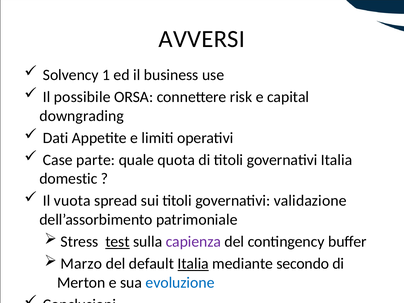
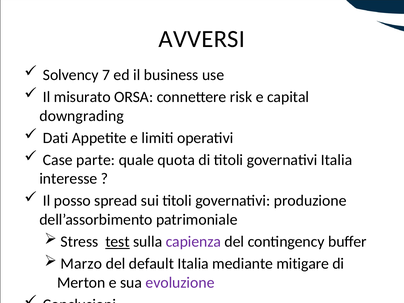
1: 1 -> 7 (106, 75)
possibile: possibile -> misurato (82, 97)
domestic: domestic -> interesse (68, 179)
vuota: vuota -> posso (72, 201)
validazione: validazione -> produzione (310, 201)
Italia underline: present -> none (193, 264)
secondo: secondo -> mitigare (303, 264)
evoluzione colour: blue -> purple (180, 282)
